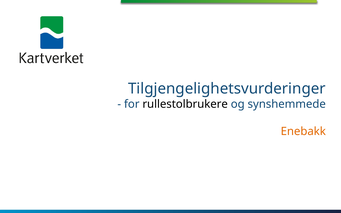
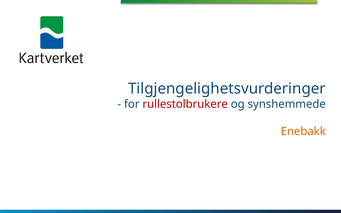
rullestolbrukere colour: black -> red (185, 104)
